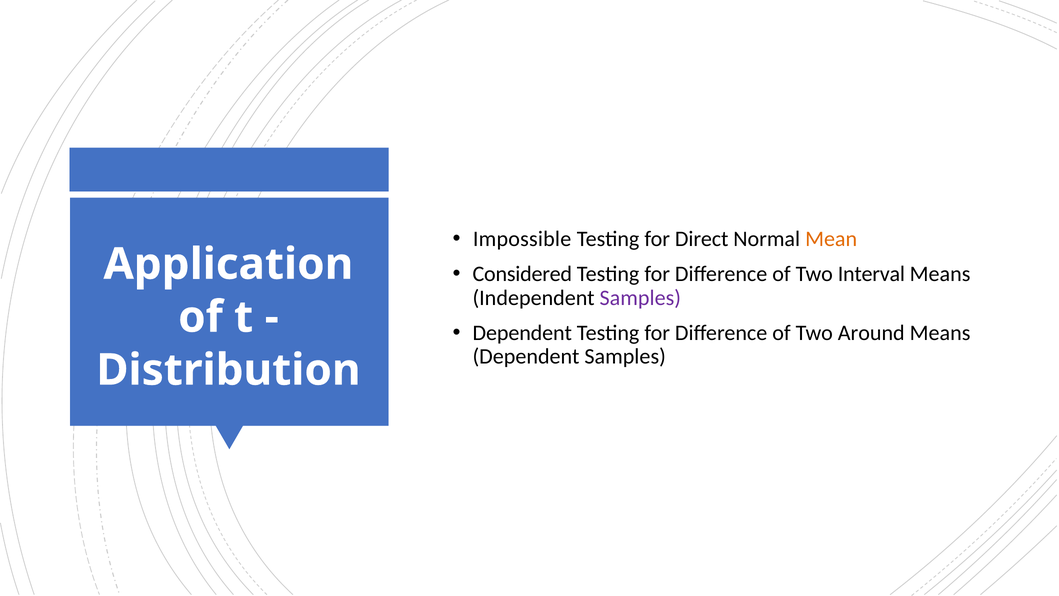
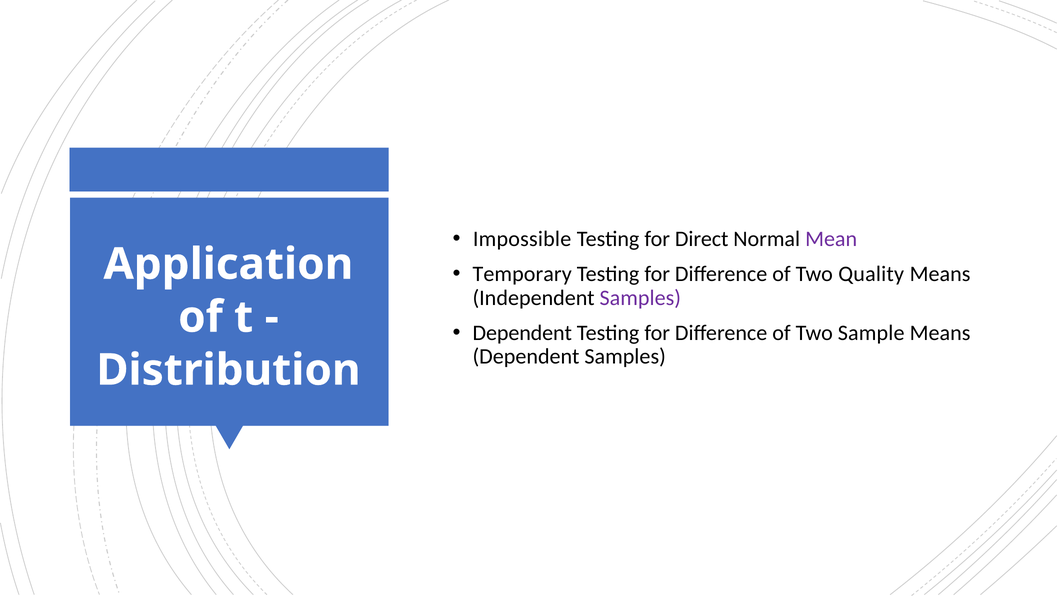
Mean colour: orange -> purple (831, 239)
Considered: Considered -> Temporary (522, 274)
Interval: Interval -> Quality (871, 274)
Around: Around -> Sample (871, 333)
